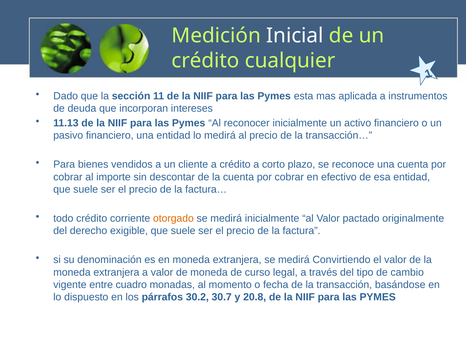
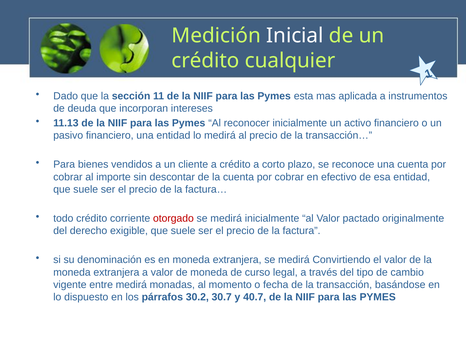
otorgado colour: orange -> red (173, 218)
entre cuadro: cuadro -> medirá (131, 284)
20.8: 20.8 -> 40.7 (255, 297)
